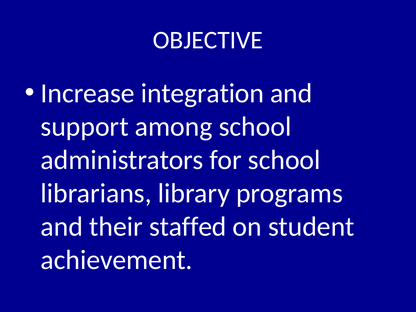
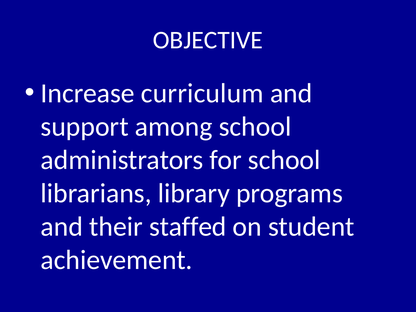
integration: integration -> curriculum (202, 93)
